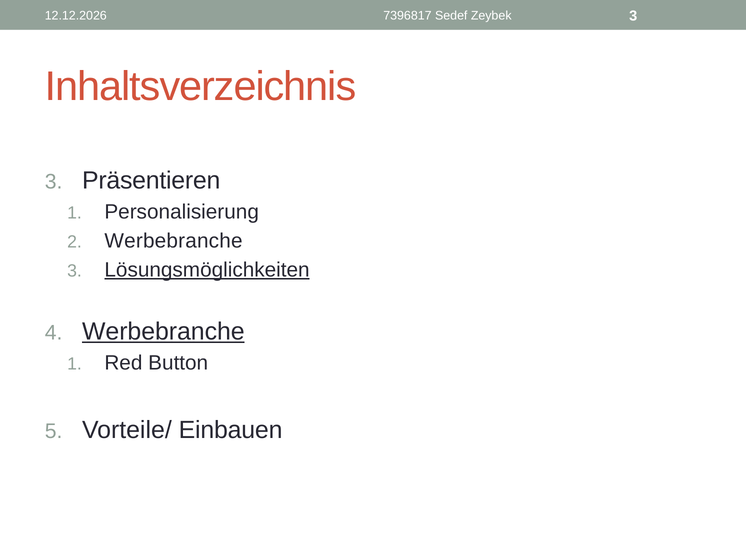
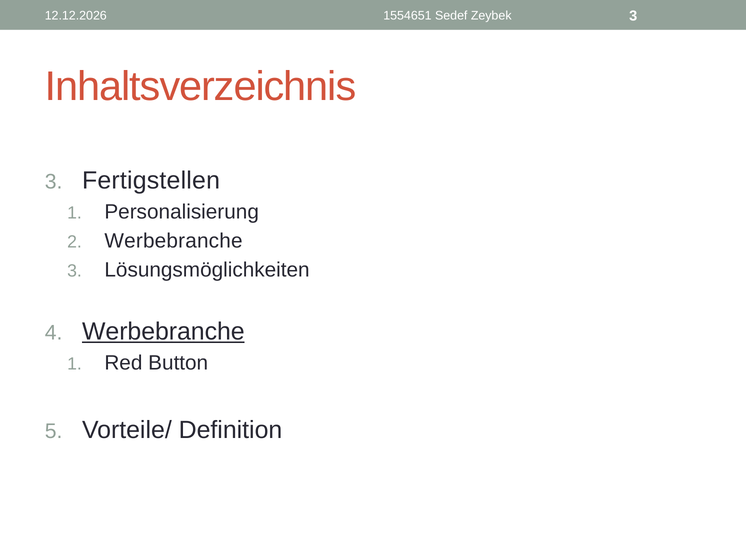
7396817: 7396817 -> 1554651 (407, 16)
Präsentieren: Präsentieren -> Fertigstellen (151, 181)
Lösungsmöglichkeiten underline: present -> none (207, 270)
Einbauen: Einbauen -> Definition (230, 430)
